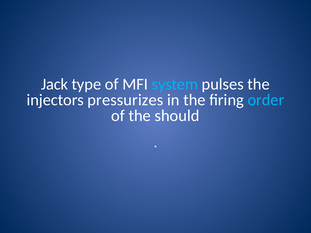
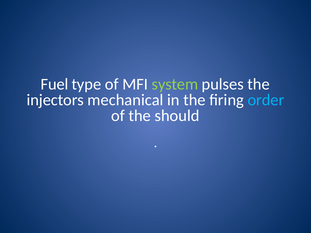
Jack: Jack -> Fuel (54, 84)
system colour: light blue -> light green (175, 84)
pressurizes: pressurizes -> mechanical (125, 100)
